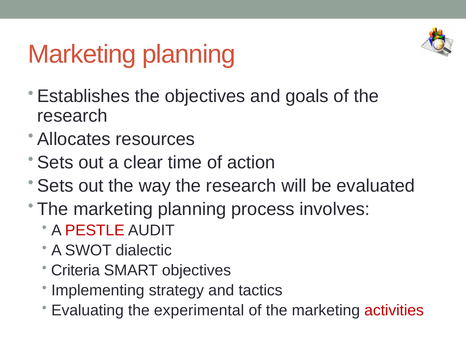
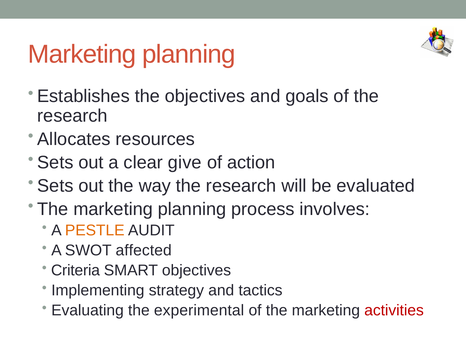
time: time -> give (185, 162)
PESTLE colour: red -> orange (95, 230)
dialectic: dialectic -> affected (144, 250)
